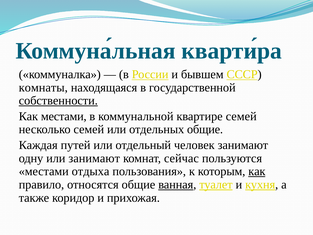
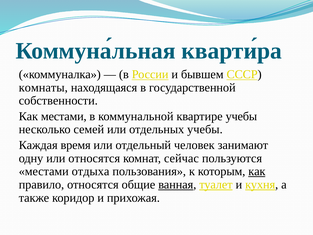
собственности underline: present -> none (58, 101)
квартире семей: семей -> учебы (241, 116)
отдельных общие: общие -> учебы (205, 129)
путей: путей -> время (76, 145)
или занимают: занимают -> относятся (94, 158)
